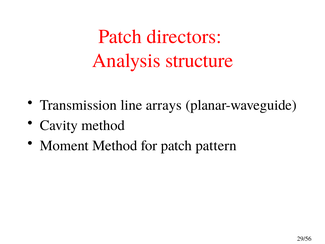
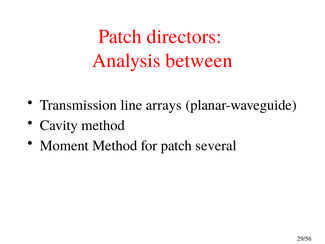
structure: structure -> between (199, 60)
pattern: pattern -> several (216, 145)
